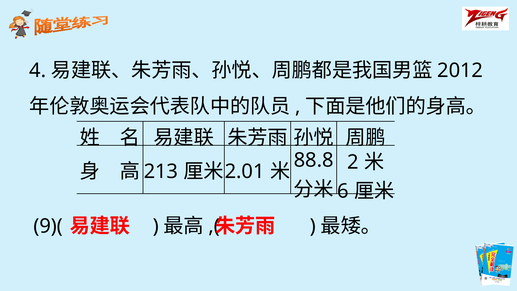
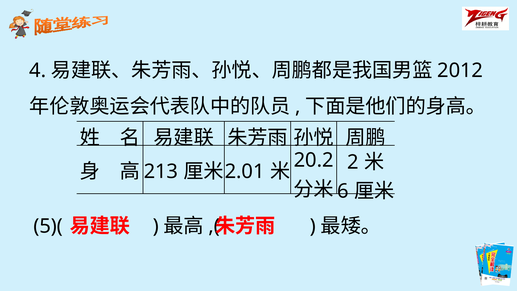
88.8: 88.8 -> 20.2 (314, 160)
9)(: 9)( -> 5)( (48, 226)
